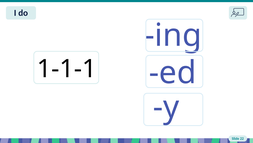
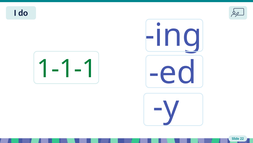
1-1-1 colour: black -> green (67, 69)
